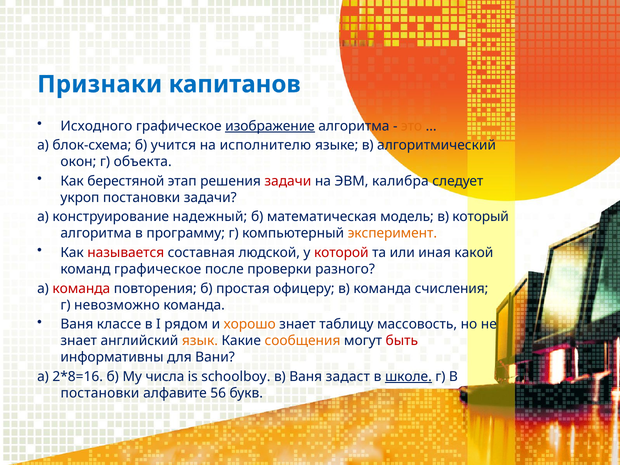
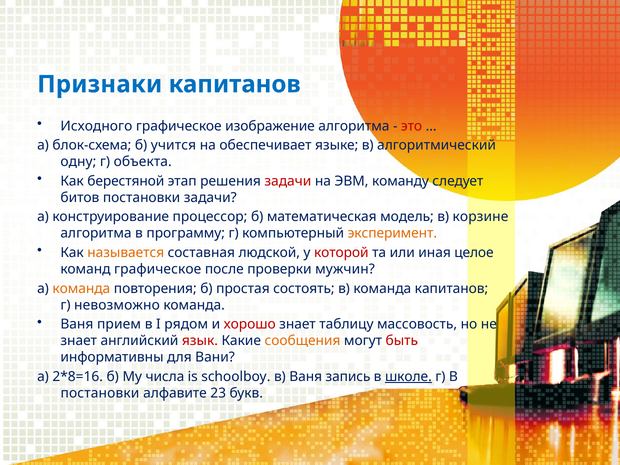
изображение underline: present -> none (270, 126)
это colour: orange -> red (412, 126)
исполнителю: исполнителю -> обеспечивает (265, 145)
окон: окон -> одну (78, 162)
калибра: калибра -> команду (400, 181)
укроп: укроп -> битов (80, 198)
надежный: надежный -> процессор (210, 217)
который: который -> корзине (480, 217)
называется colour: red -> orange (126, 253)
какой: какой -> целое (474, 253)
разного: разного -> мужчин (345, 269)
команда colour: red -> orange (81, 289)
офицеру: офицеру -> состоять (304, 289)
команда счисления: счисления -> капитанов (452, 289)
классе: классе -> прием (119, 324)
хорошо colour: orange -> red (250, 324)
язык colour: orange -> red (200, 341)
задаст: задаст -> запись (348, 377)
56: 56 -> 23 (218, 393)
